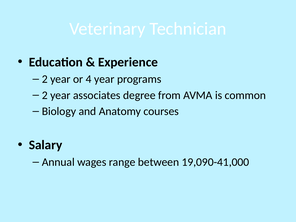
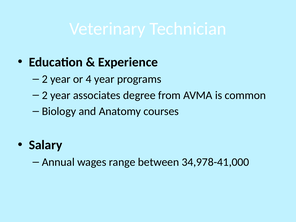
19,090-41,000: 19,090-41,000 -> 34,978-41,000 (215, 162)
